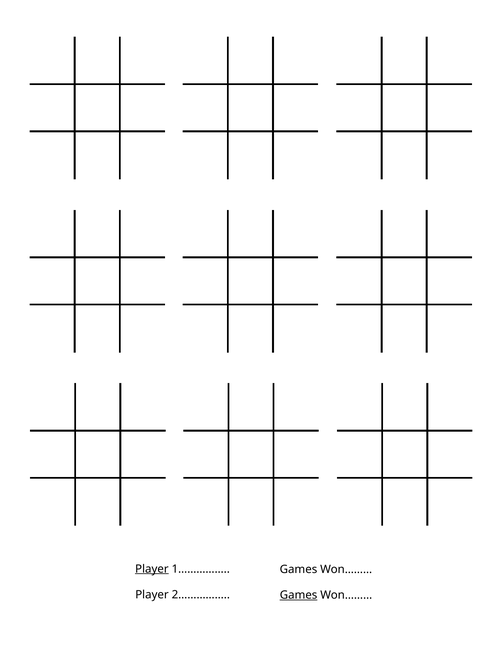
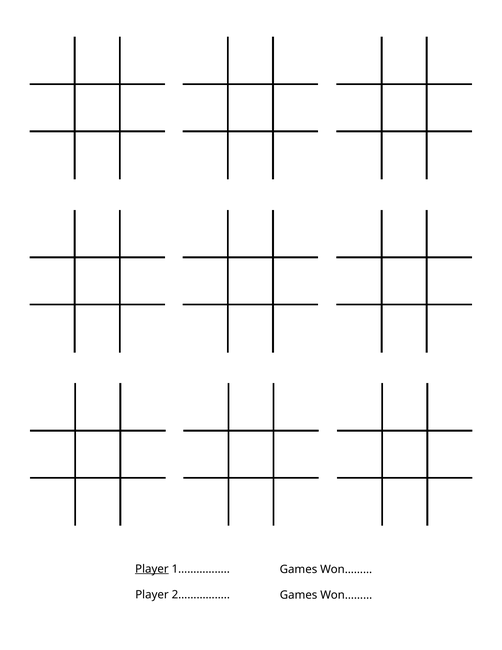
Games underline: present -> none (299, 595)
